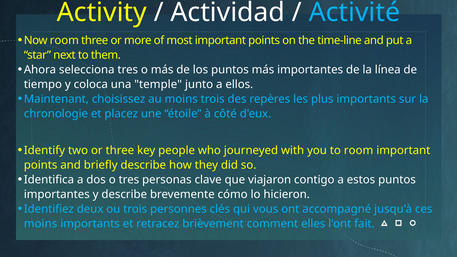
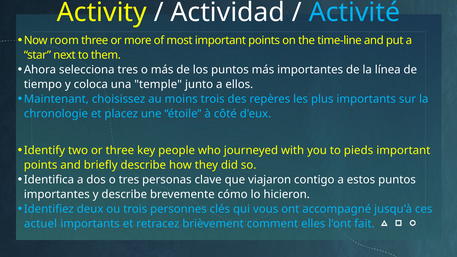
to room: room -> pieds (359, 150)
moins: moins -> actuel (41, 224)
